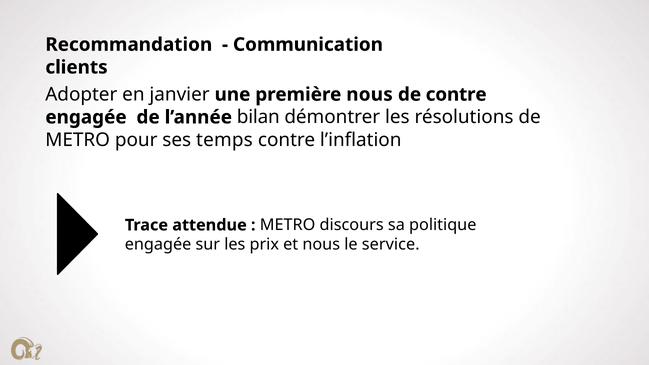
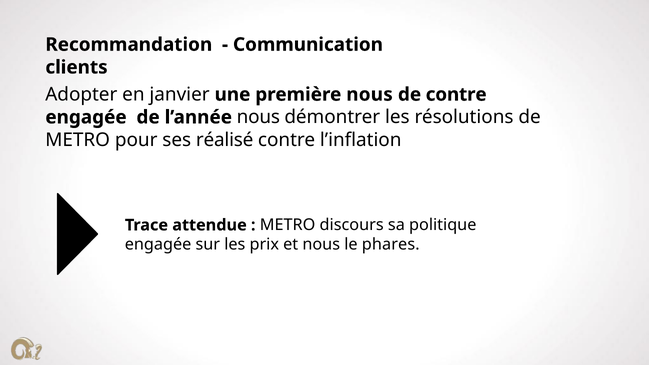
l’année bilan: bilan -> nous (258, 117)
temps: temps -> réalisé (225, 140)
service: service -> phares (391, 245)
